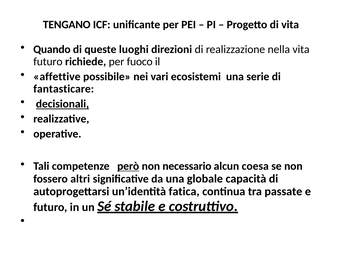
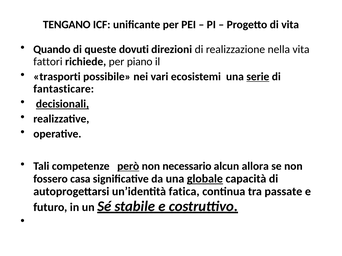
luoghi: luoghi -> dovuti (134, 49)
futuro: futuro -> fattori (48, 62)
fuoco: fuoco -> piano (140, 62)
affettive: affettive -> trasporti (57, 77)
serie underline: none -> present (258, 77)
coesa: coesa -> allora (255, 166)
altri: altri -> casa (80, 179)
globale underline: none -> present (205, 179)
